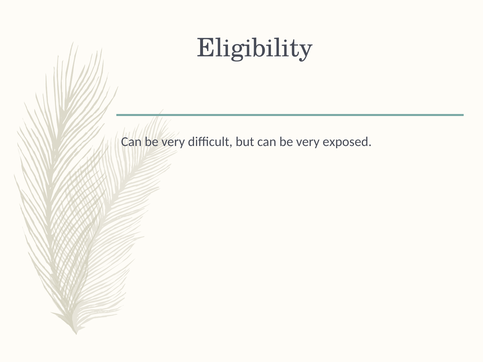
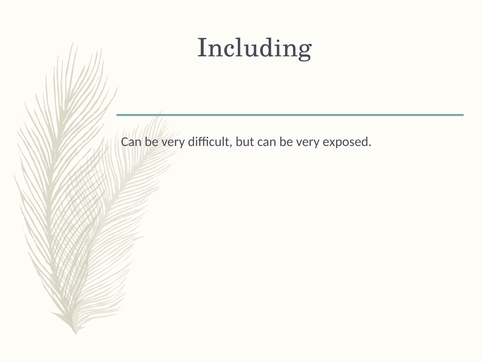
Eligibility: Eligibility -> Including (255, 48)
